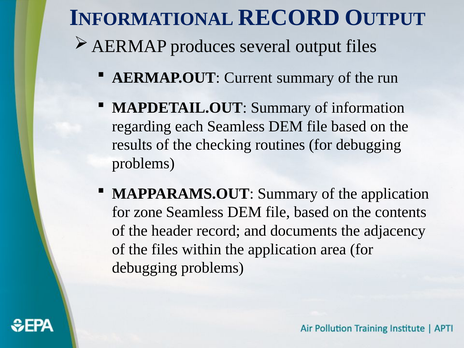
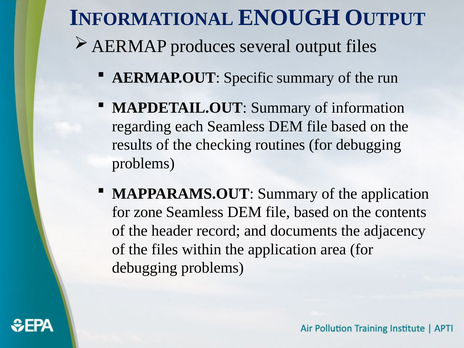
RECORD: RECORD -> ENOUGH (289, 17)
Current: Current -> Specific (248, 78)
